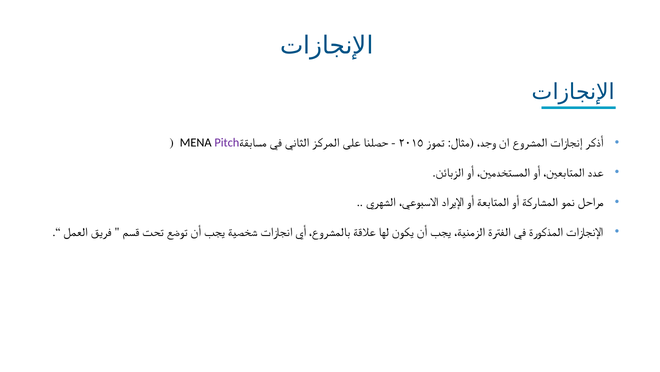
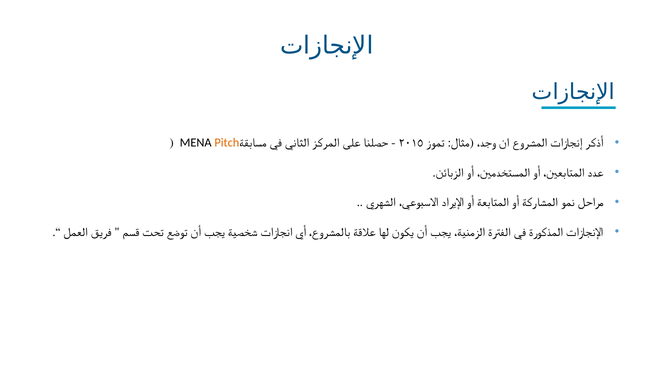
Pitch colour: purple -> orange (227, 142)
